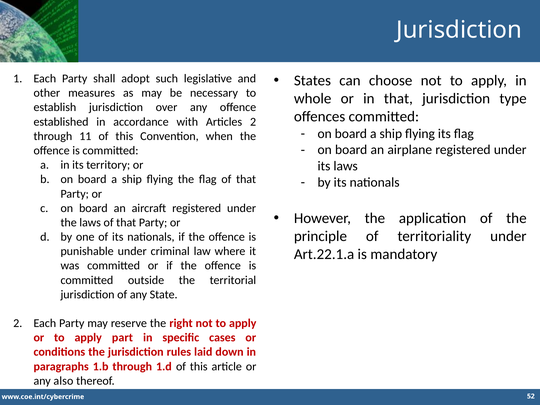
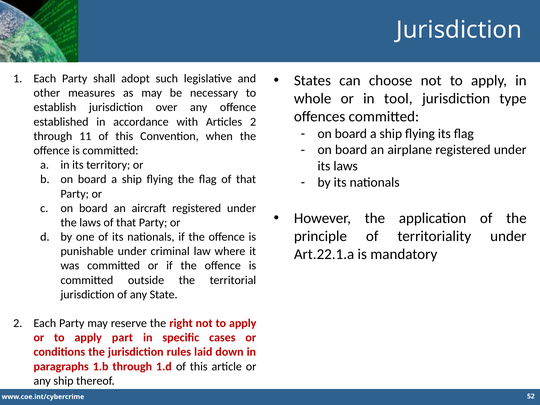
in that: that -> tool (398, 99)
any also: also -> ship (63, 381)
